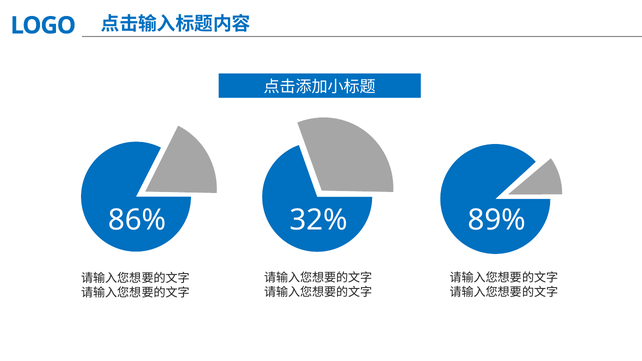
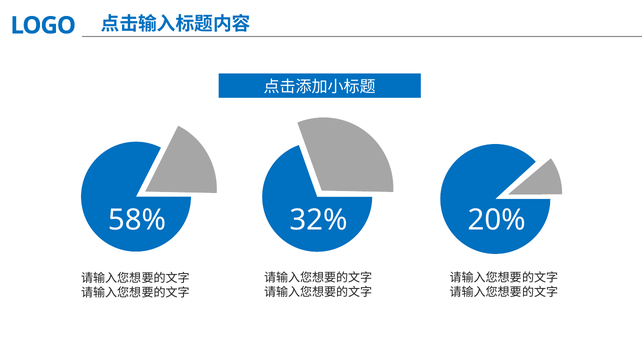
86%: 86% -> 58% (137, 220)
89%: 89% -> 20% (497, 220)
